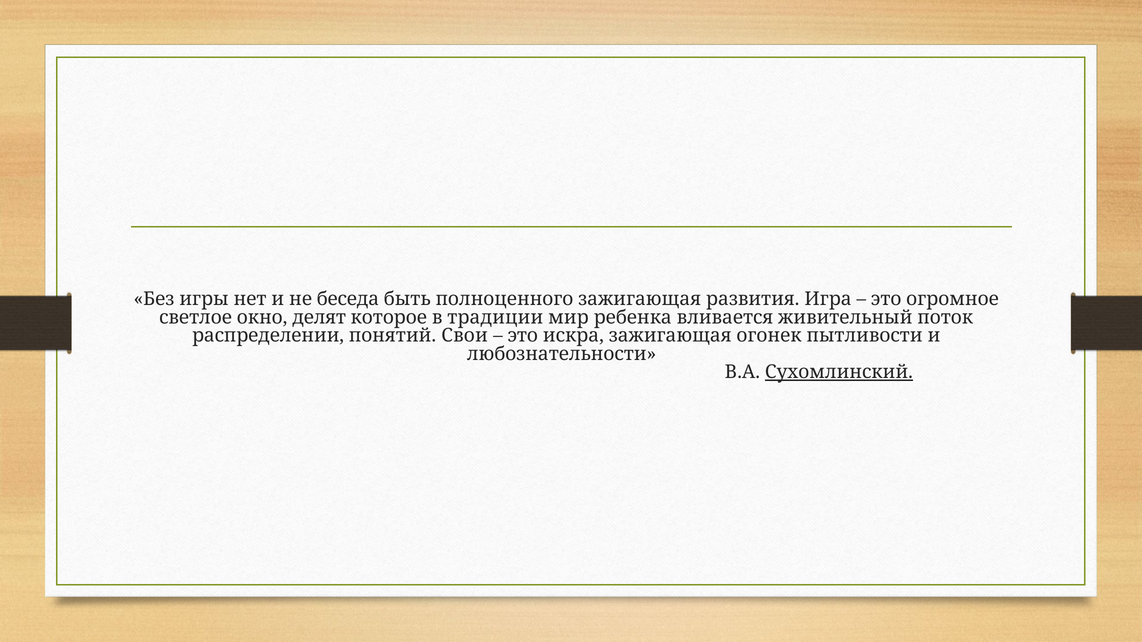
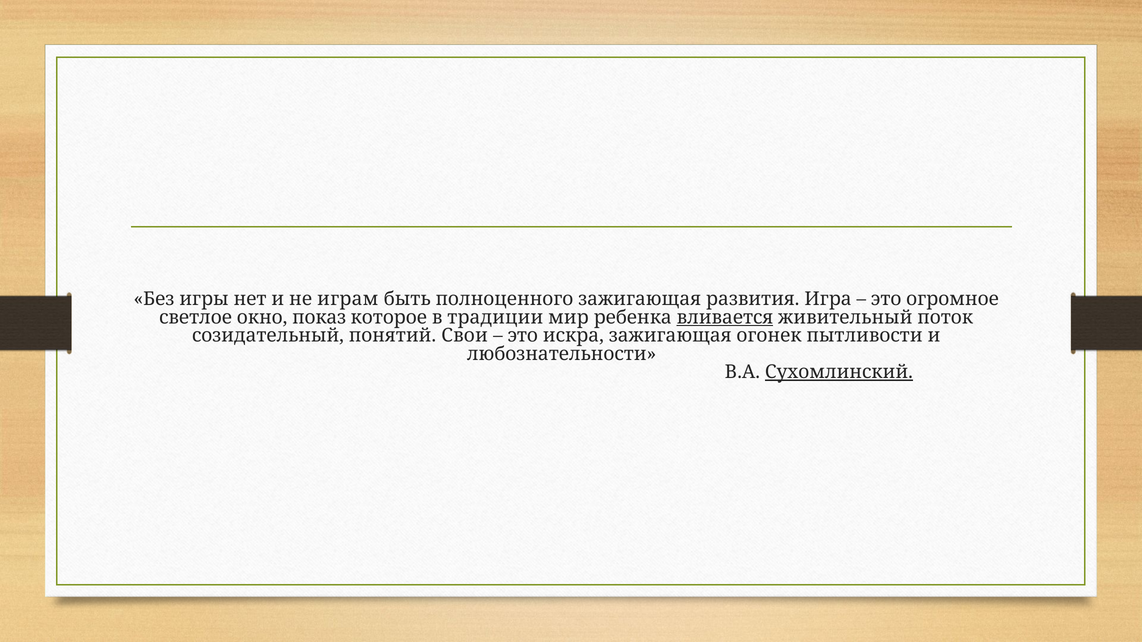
беседа: беседа -> играм (348, 299)
делят: делят -> показ (319, 318)
вливается underline: none -> present (725, 318)
распределении: распределении -> созидательный (268, 336)
